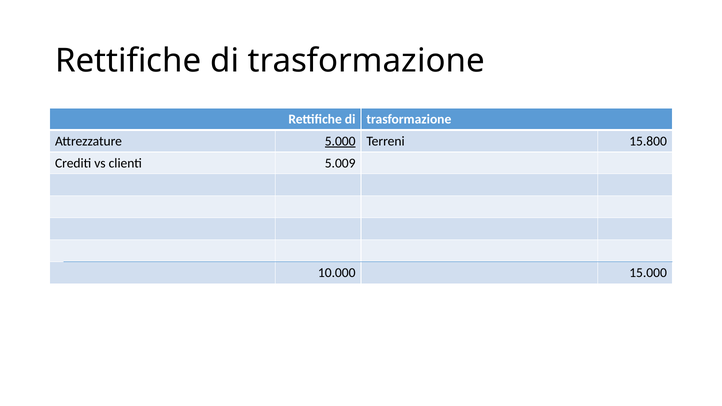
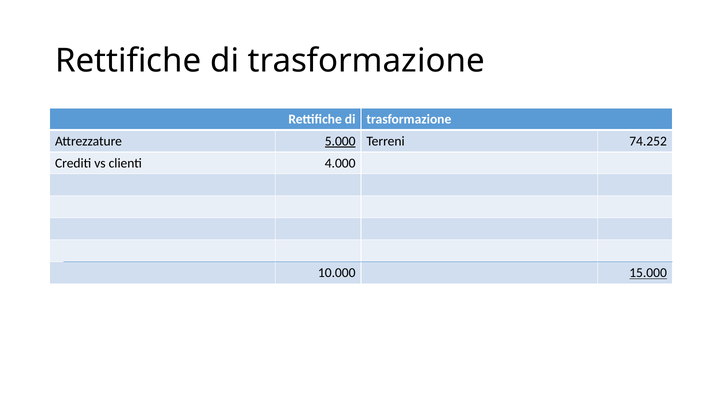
15.800: 15.800 -> 74.252 (648, 141)
5.009: 5.009 -> 4.000 (340, 163)
15.000 underline: none -> present (648, 273)
